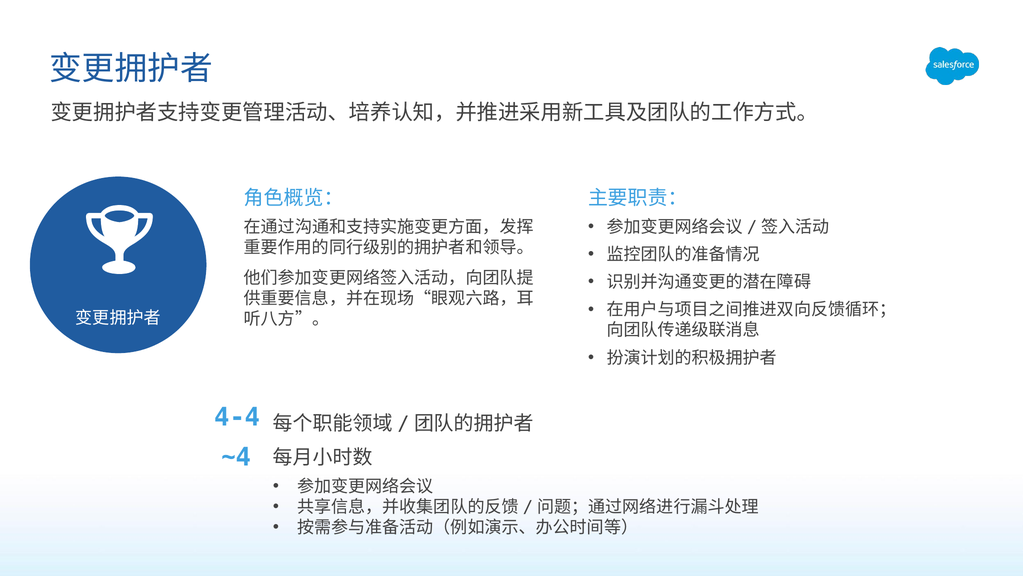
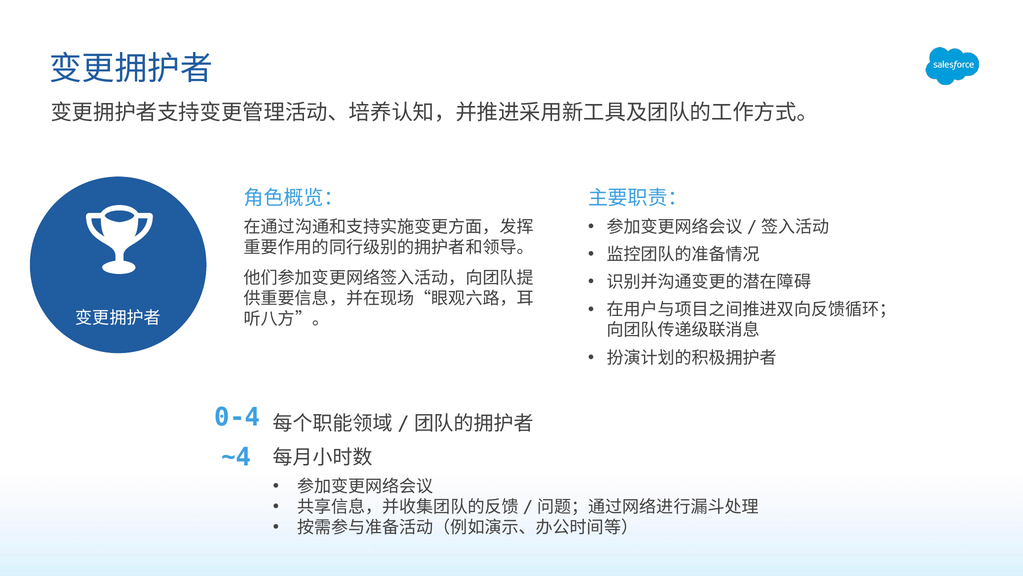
4-4: 4-4 -> 0-4 (237, 417)
